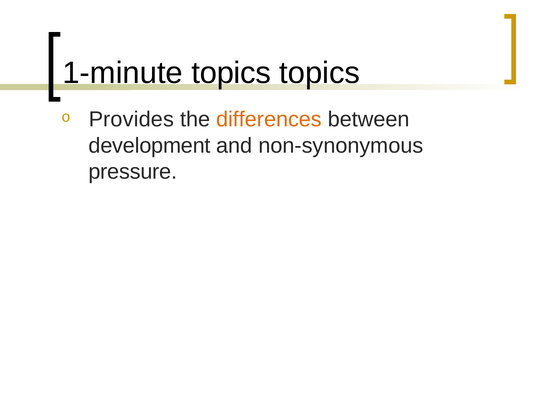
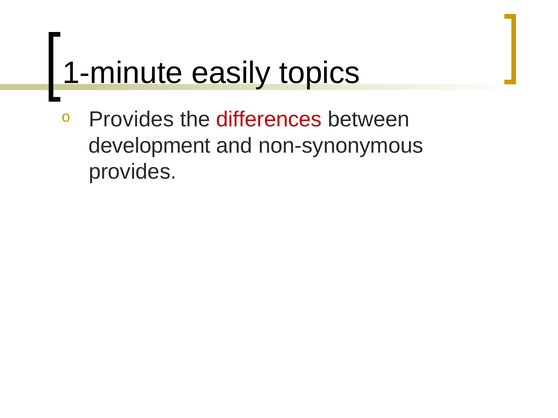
1-minute topics: topics -> easily (231, 73)
differences colour: orange -> red (269, 120)
pressure: pressure -> provides (133, 172)
